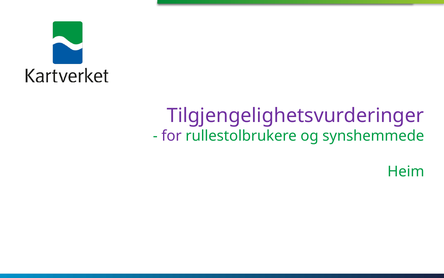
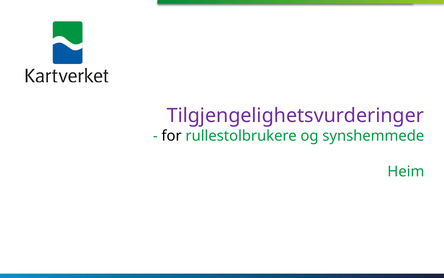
for colour: purple -> black (172, 136)
